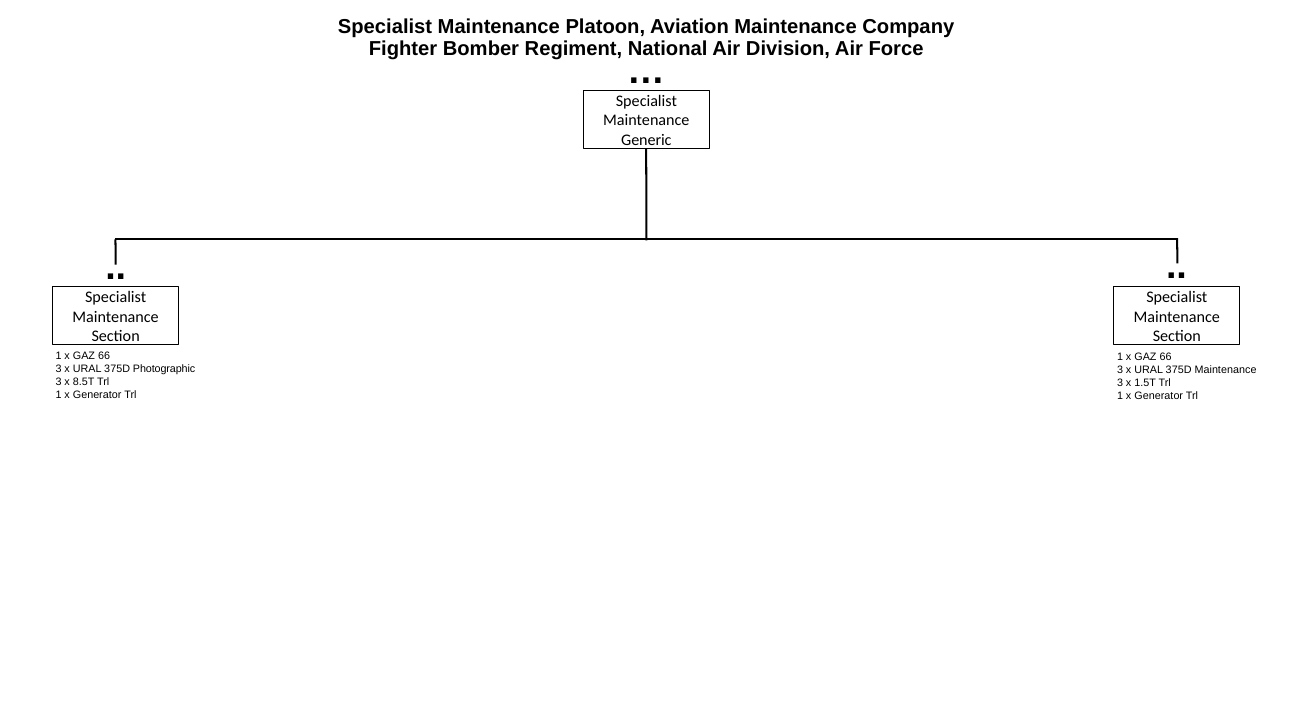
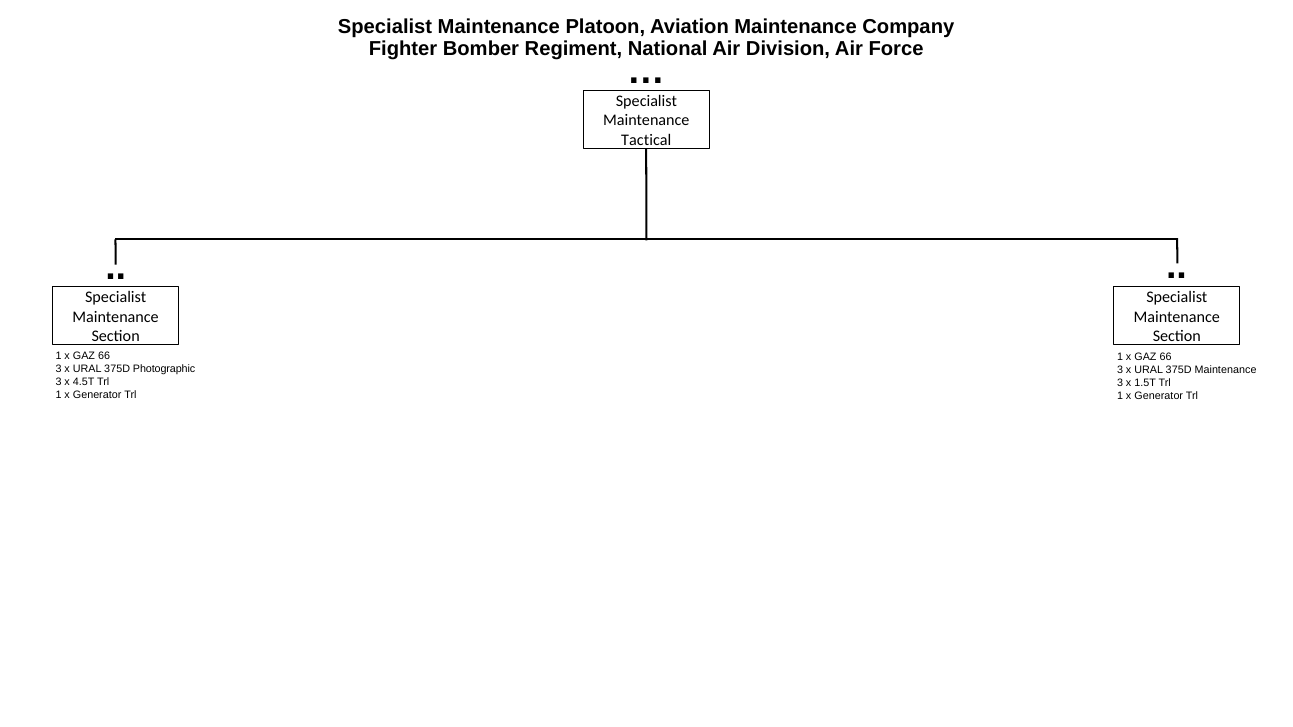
Generic: Generic -> Tactical (646, 140)
8.5T: 8.5T -> 4.5T (84, 382)
